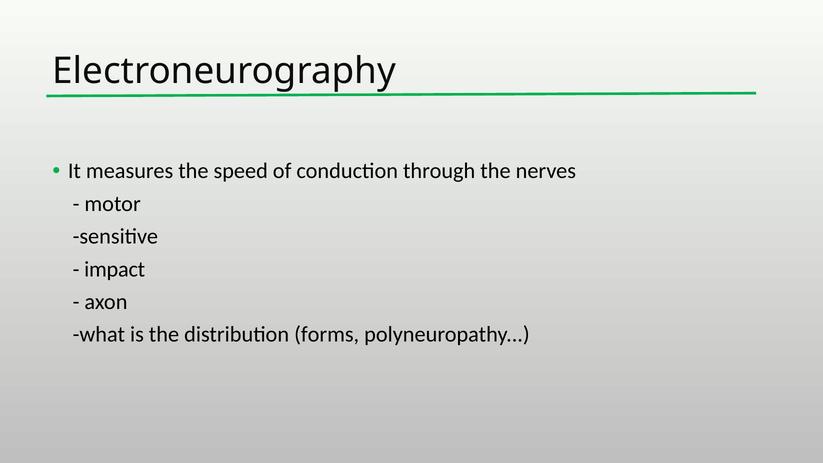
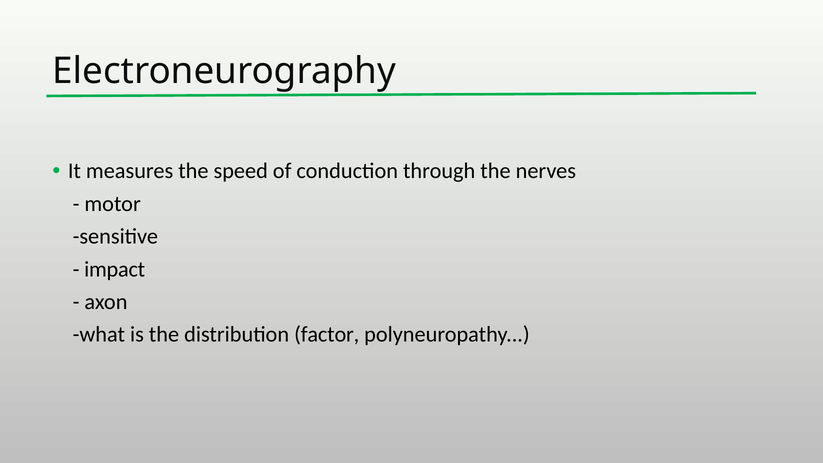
forms: forms -> factor (327, 335)
